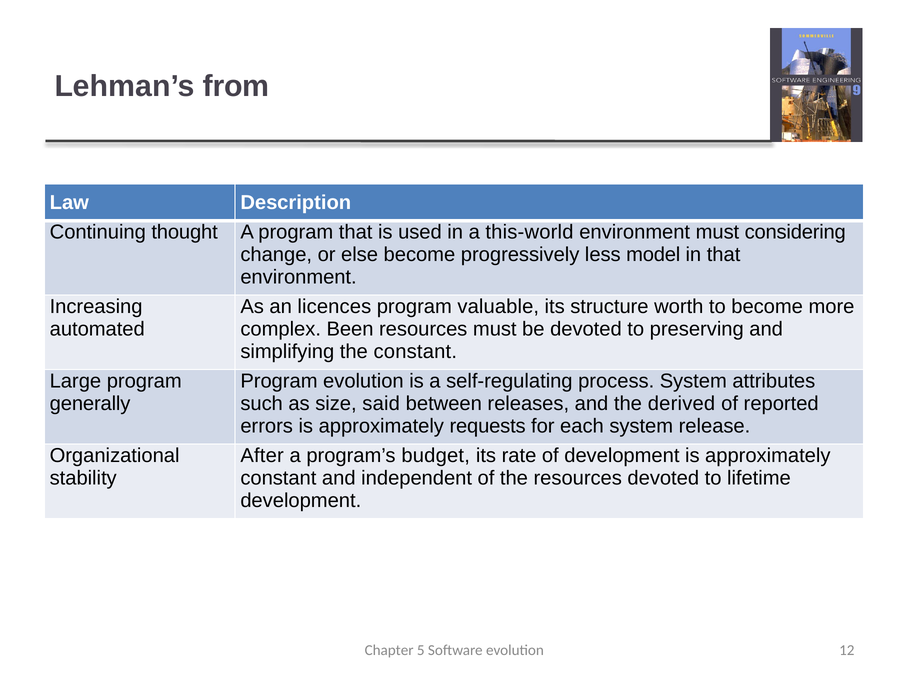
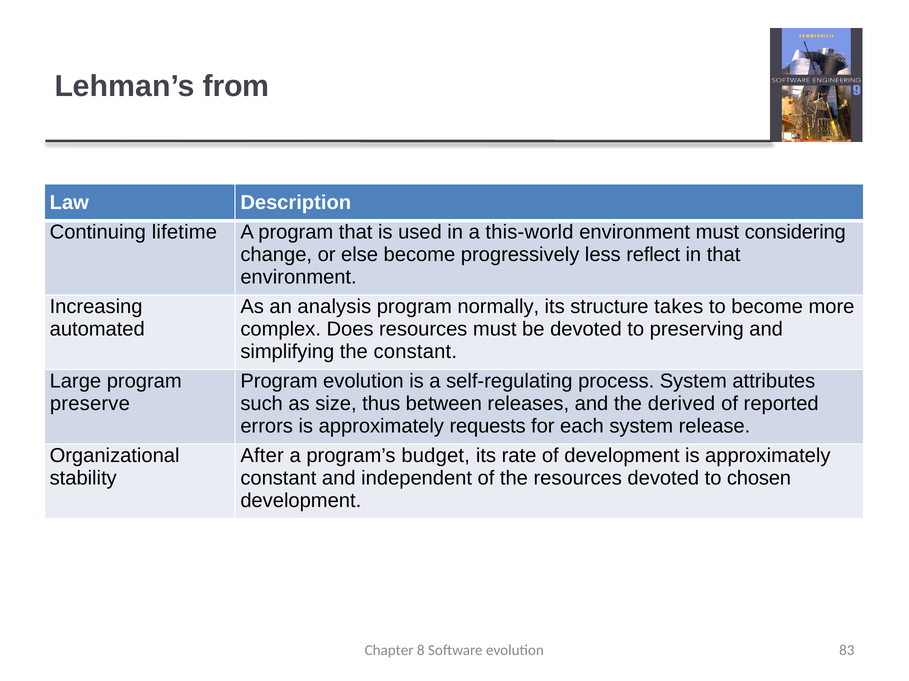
thought: thought -> lifetime (184, 232)
model: model -> reflect (653, 255)
licences: licences -> analysis (334, 307)
valuable: valuable -> normally (498, 307)
worth: worth -> takes (679, 307)
Been: Been -> Does (350, 329)
generally: generally -> preserve (90, 404)
said: said -> thus (381, 404)
lifetime: lifetime -> chosen (759, 479)
5: 5 -> 8 (421, 651)
12: 12 -> 83 (847, 651)
